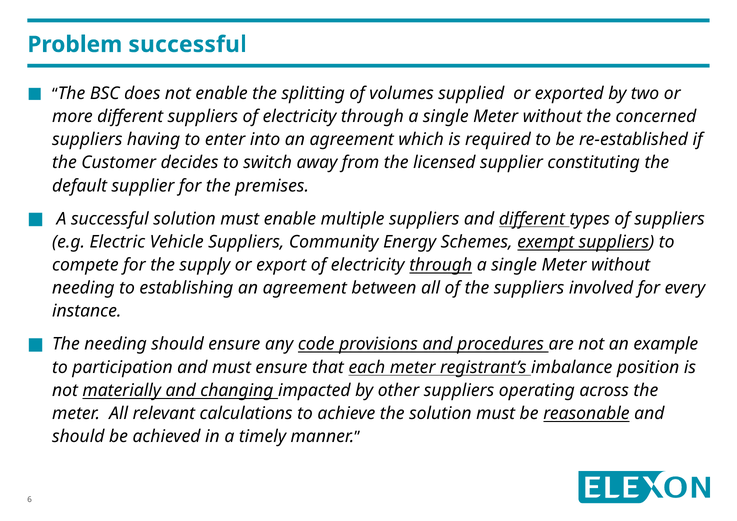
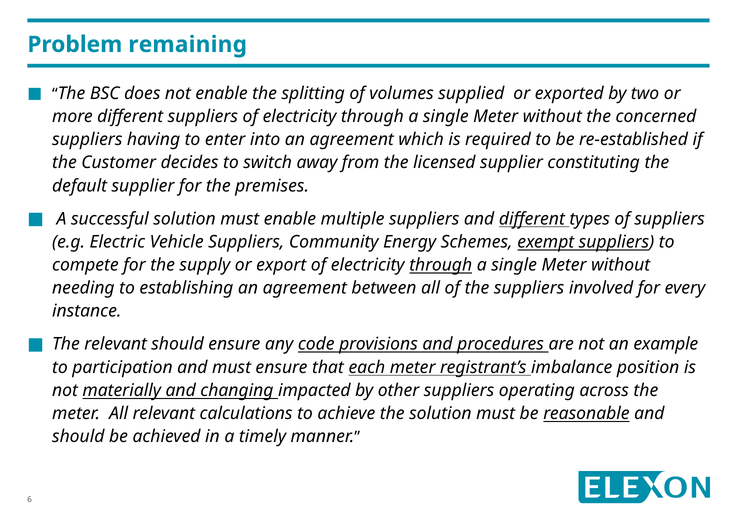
Problem successful: successful -> remaining (188, 45)
The needing: needing -> relevant (116, 344)
